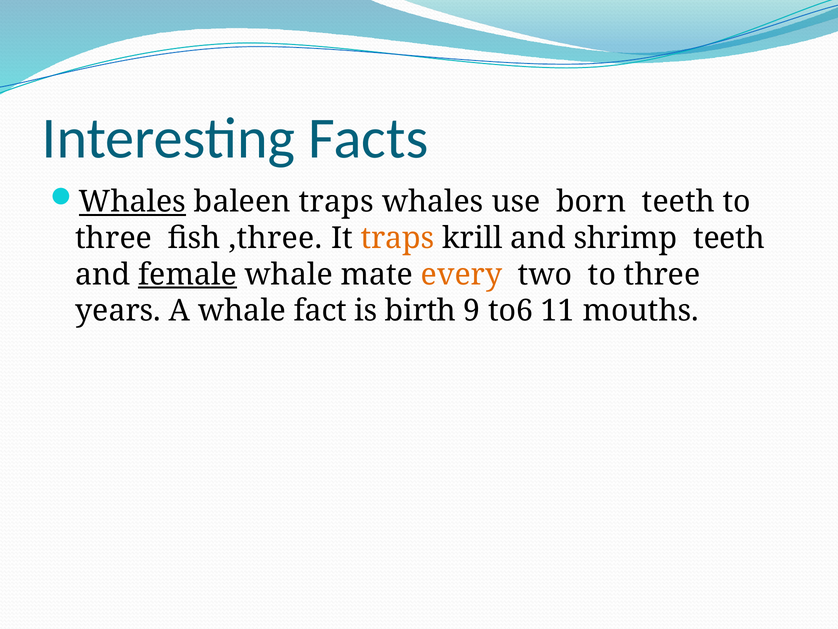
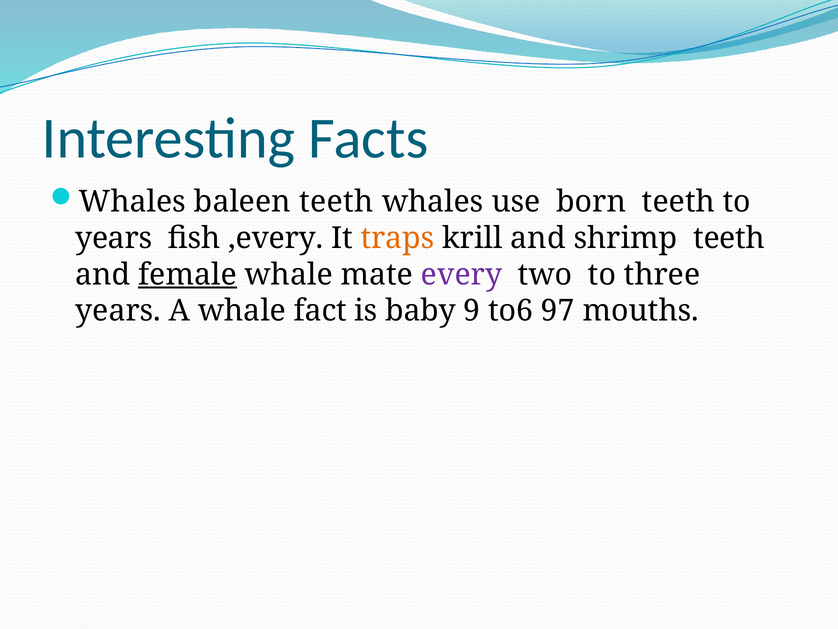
Whales underline: present -> none (132, 202)
baleen traps: traps -> teeth (336, 202)
three: three -> years (114, 238)
,three: ,three -> ,every (276, 238)
every colour: orange -> purple (462, 274)
birth: birth -> baby (421, 311)
11: 11 -> 97 (558, 311)
